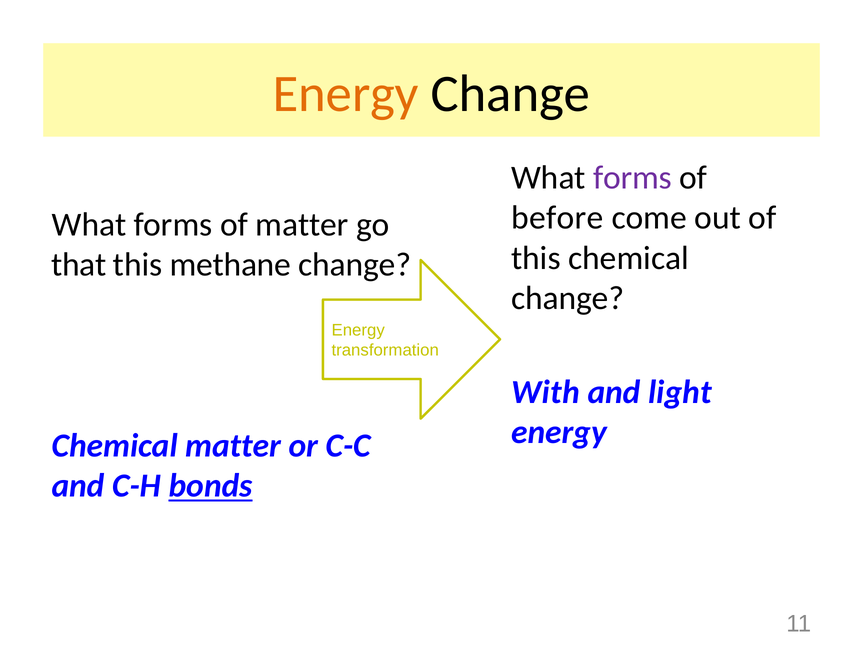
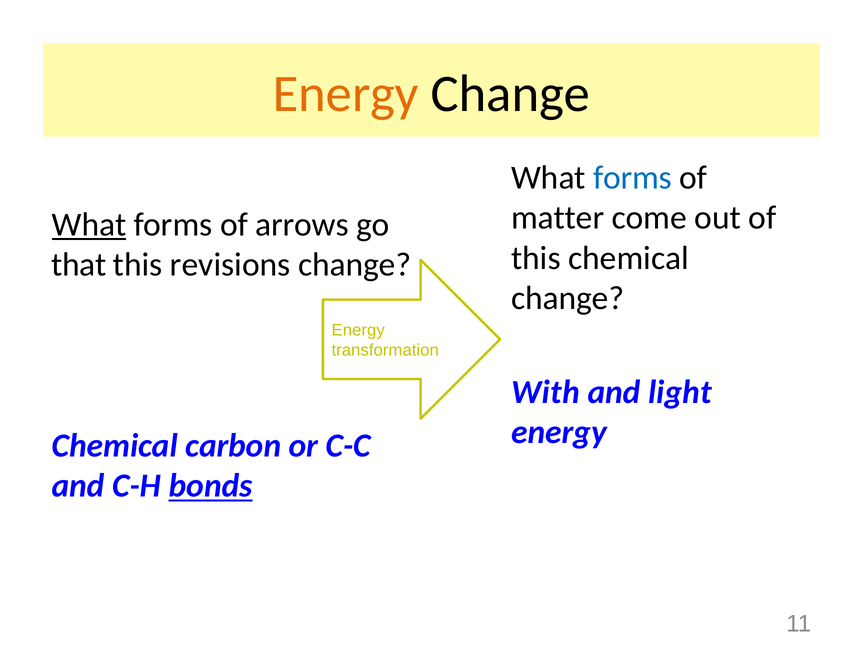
forms colour: purple -> blue (632, 178)
before: before -> matter (558, 218)
What underline: none -> present (89, 225)
of matter: matter -> arrows (302, 225)
methane: methane -> revisions (230, 265)
Chemical matter: matter -> carbon (233, 446)
